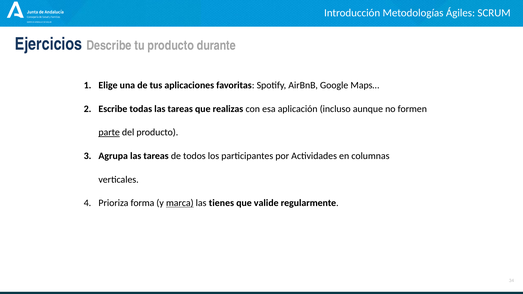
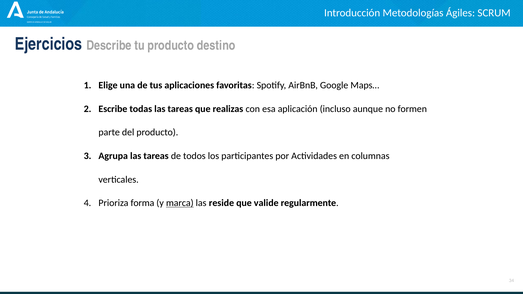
durante: durante -> destino (216, 46)
parte underline: present -> none (109, 132)
tienes: tienes -> reside (221, 203)
